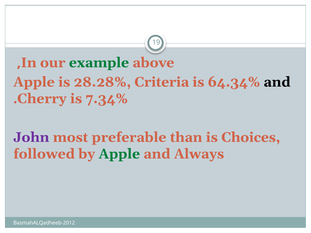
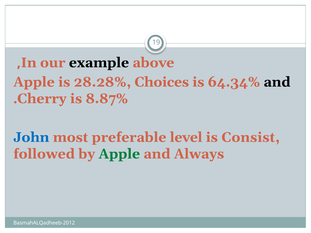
example colour: green -> black (99, 63)
Criteria: Criteria -> Choices (162, 82)
7.34%: 7.34% -> 8.87% (107, 99)
John colour: purple -> blue (31, 137)
than: than -> level (186, 137)
Choices: Choices -> Consist (251, 137)
